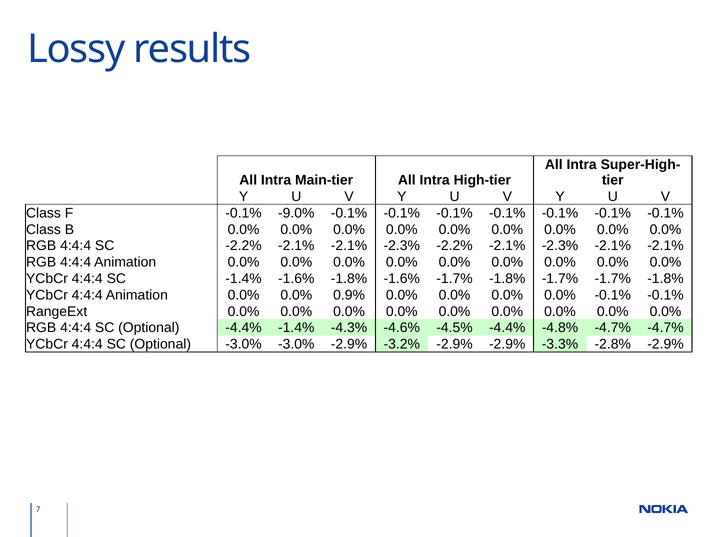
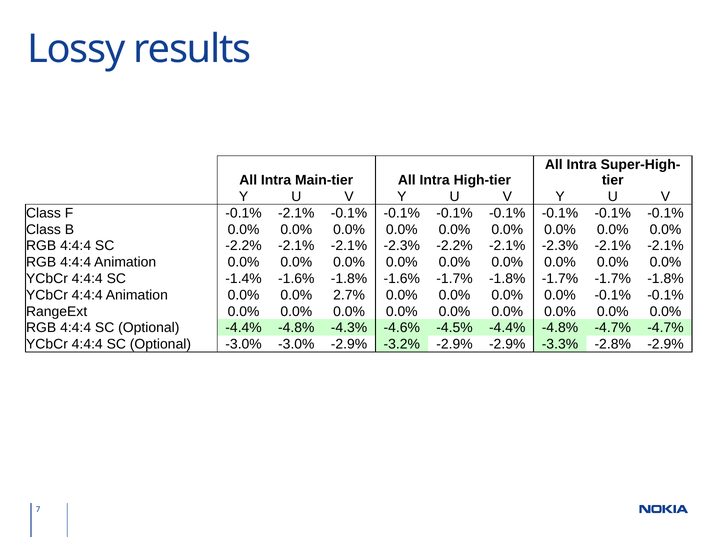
-0.1% -9.0%: -9.0% -> -2.1% (296, 213)
0.9%: 0.9% -> 2.7% (349, 295)
Optional -4.4% -1.4%: -1.4% -> -4.8% (296, 328)
